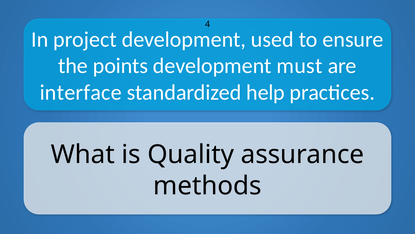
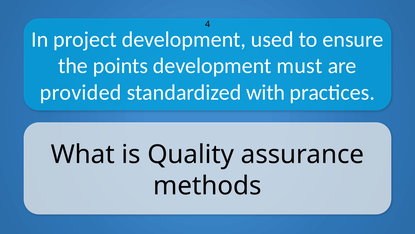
interface: interface -> provided (81, 92)
help: help -> with (266, 92)
